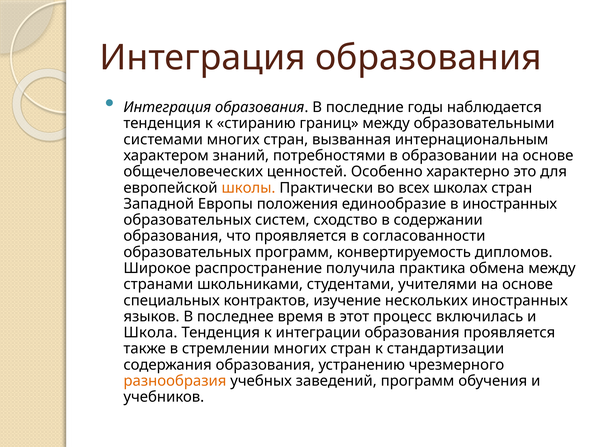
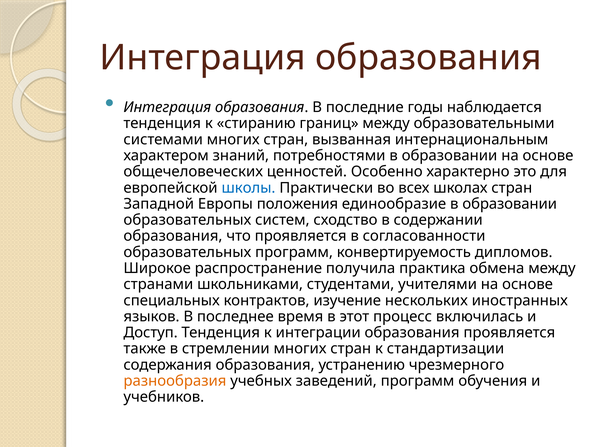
школы colour: orange -> blue (248, 188)
единообразие в иностранных: иностранных -> образовании (510, 204)
Школа: Школа -> Доступ (151, 333)
